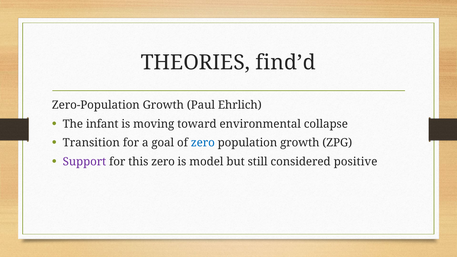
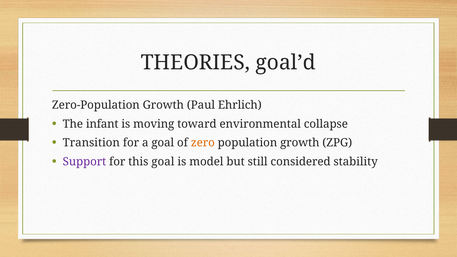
find’d: find’d -> goal’d (286, 63)
zero colour: blue -> orange (203, 143)
this zero: zero -> goal (163, 162)
positive: positive -> stability (356, 162)
